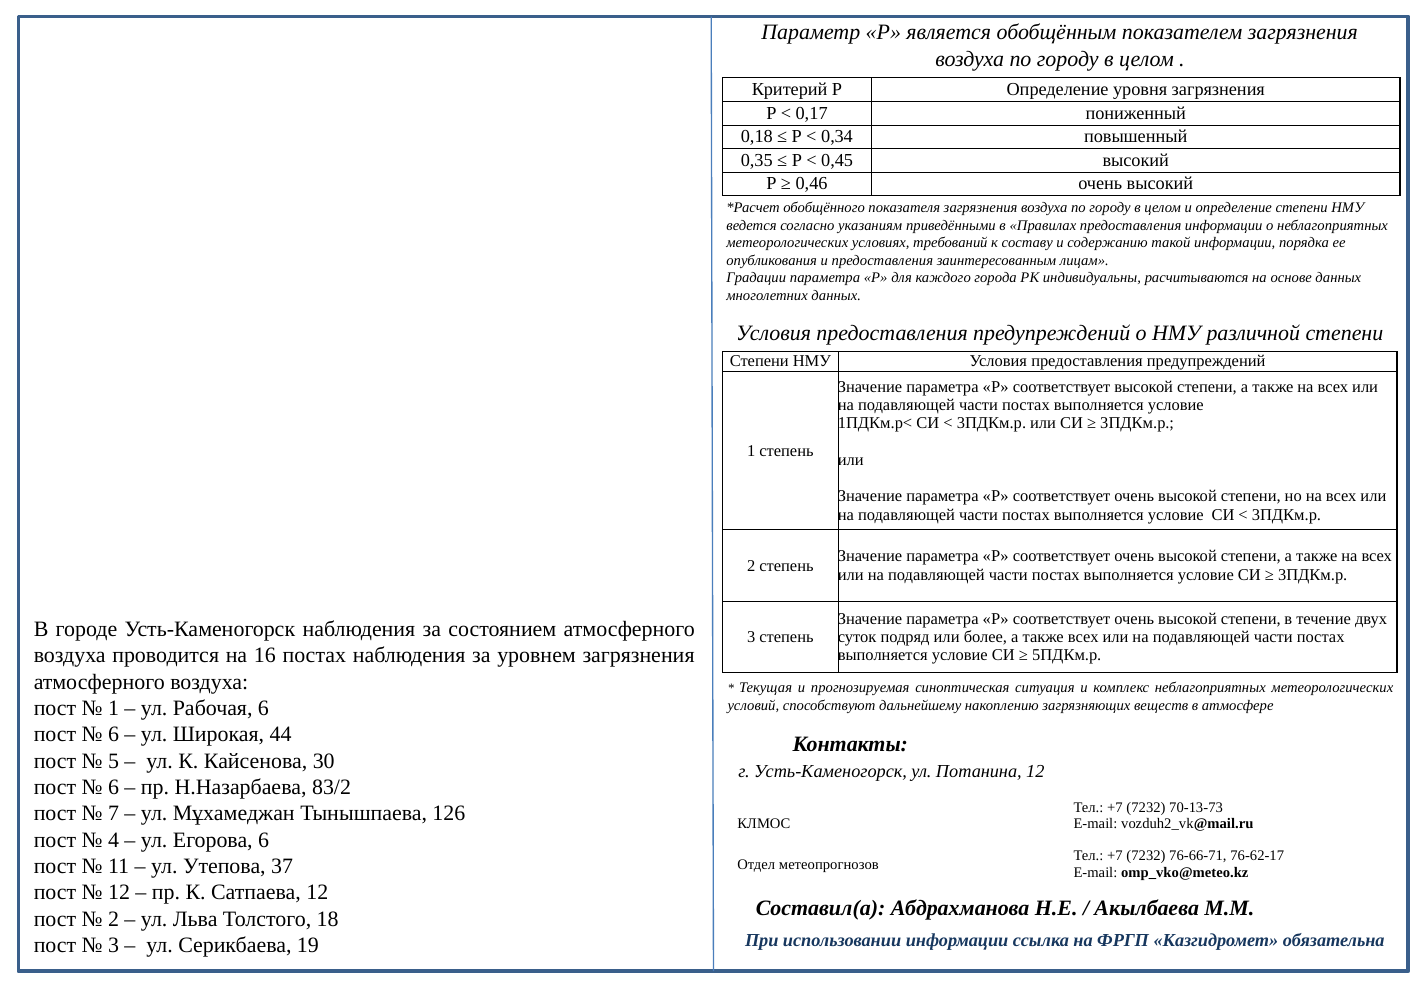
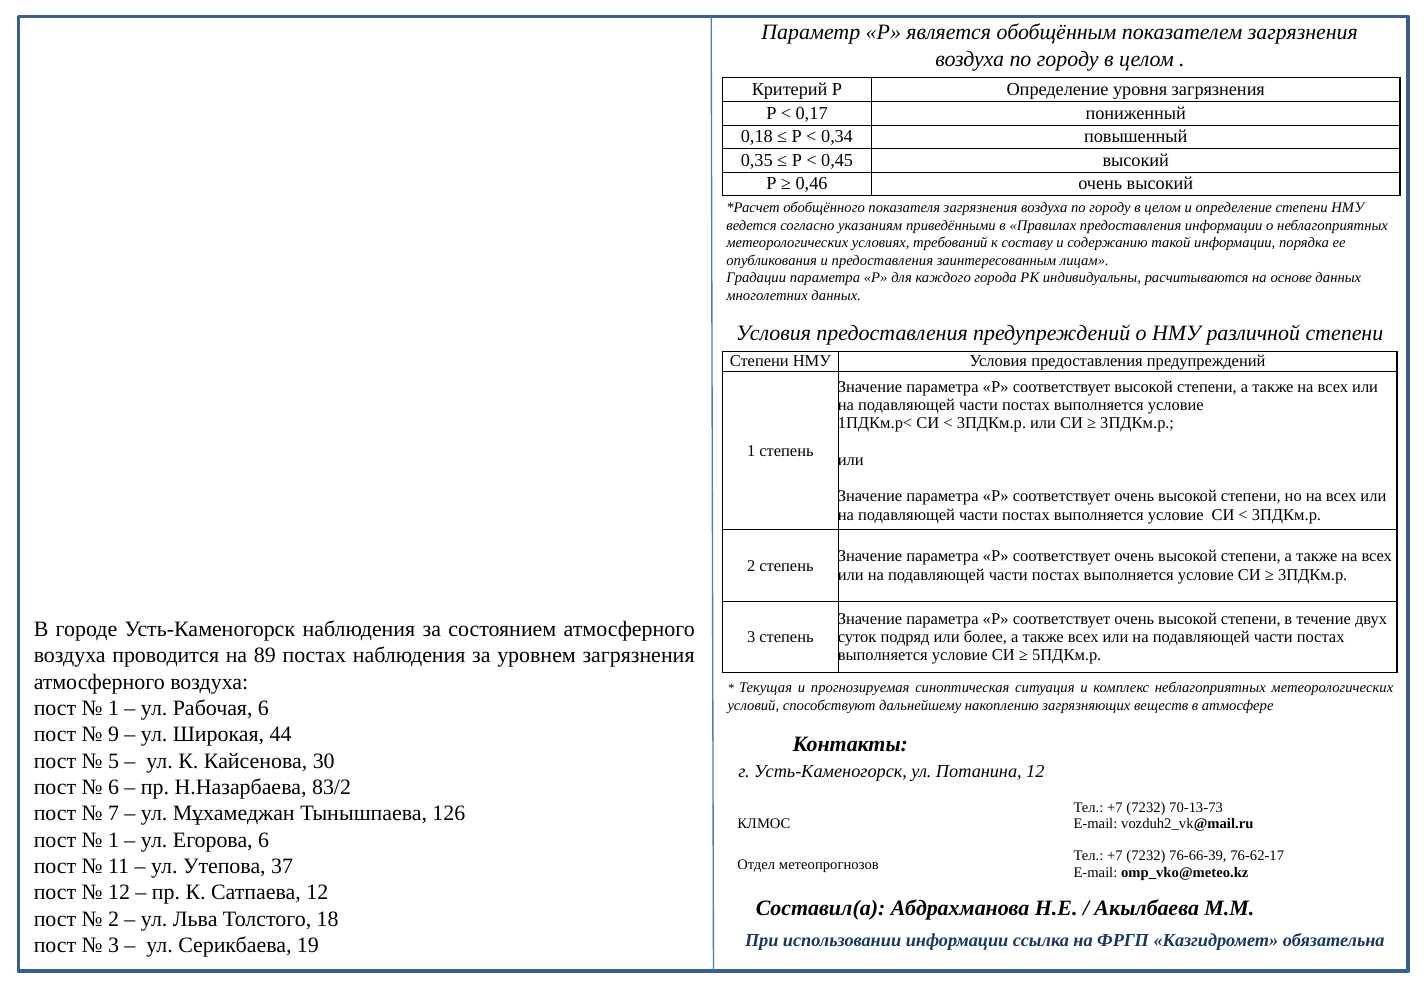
16: 16 -> 89 (265, 656)
6: 6 -> 9 (114, 735)
4: 4 -> 1 (114, 840)
76-66-71: 76-66-71 -> 76-66-39 (1198, 856)
